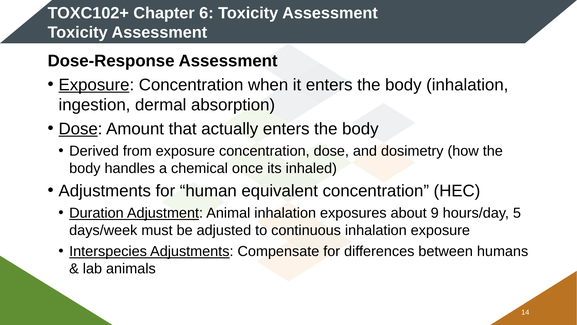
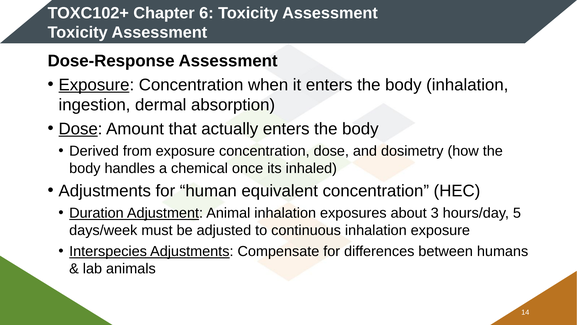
9: 9 -> 3 (435, 213)
